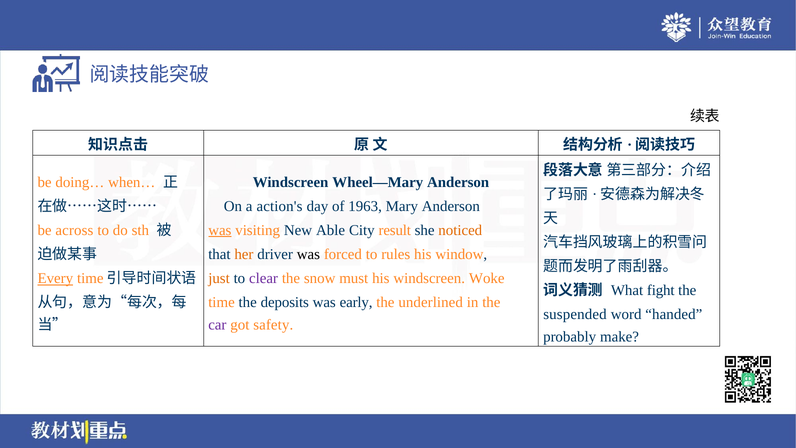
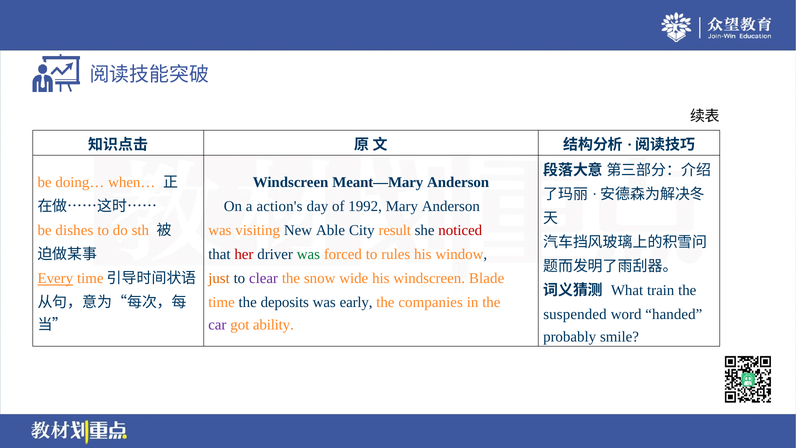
Wheel—Mary: Wheel—Mary -> Meant—Mary (378, 182)
1963: 1963 -> 1992 (365, 206)
across: across -> dishes (74, 230)
was underline: present -> none (220, 230)
noticed colour: orange -> red (460, 230)
her colour: orange -> red (244, 254)
was colour: black -> green (308, 254)
must: must -> wide (354, 278)
Woke: Woke -> Blade (487, 278)
fight: fight -> train (661, 290)
underlined: underlined -> companies (431, 302)
safety: safety -> ability (273, 325)
make: make -> smile (619, 337)
